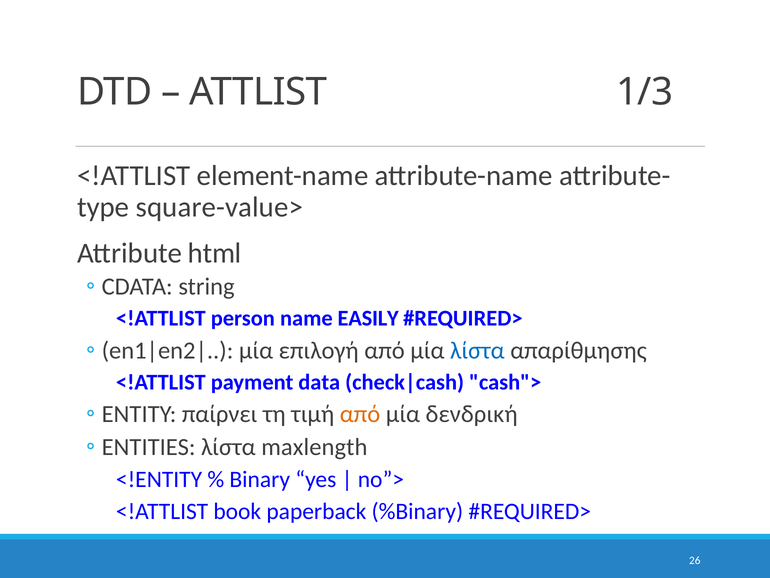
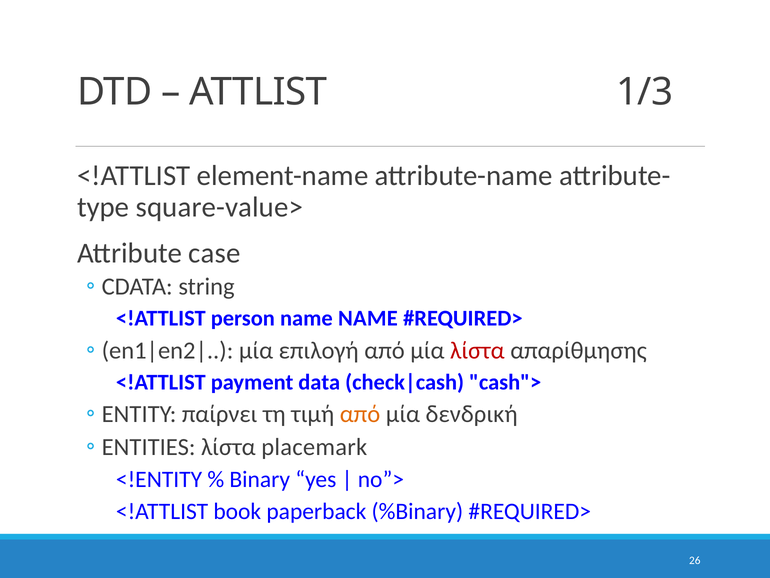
html: html -> case (215, 253)
name EASILY: EASILY -> NAME (368, 318)
λίστα colour: blue -> red (477, 350)
maxlength: maxlength -> placemark (314, 447)
